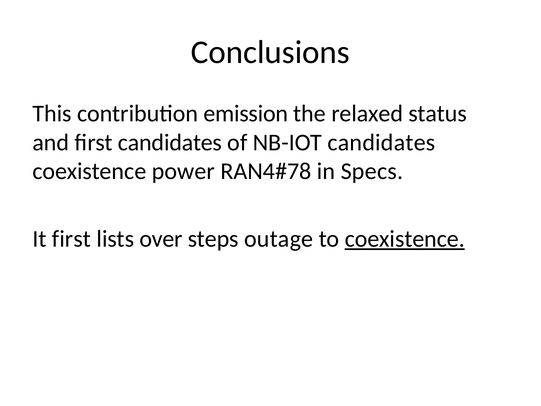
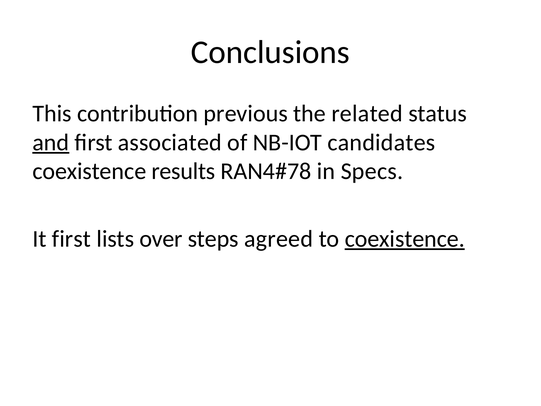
emission: emission -> previous (246, 114)
relaxed: relaxed -> related (367, 114)
and underline: none -> present (51, 142)
first candidates: candidates -> associated (170, 142)
power: power -> results (183, 171)
outage: outage -> agreed (279, 239)
